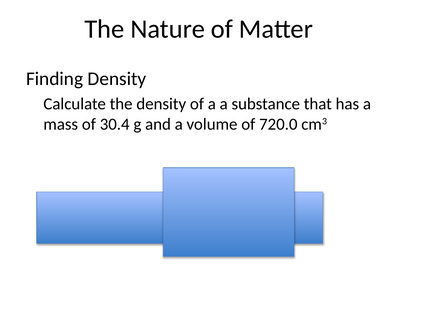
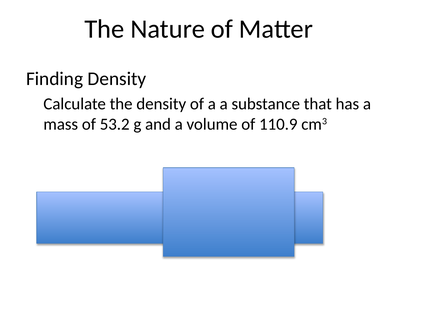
30.4: 30.4 -> 53.2 (115, 124)
720.0: 720.0 -> 110.9 (278, 124)
